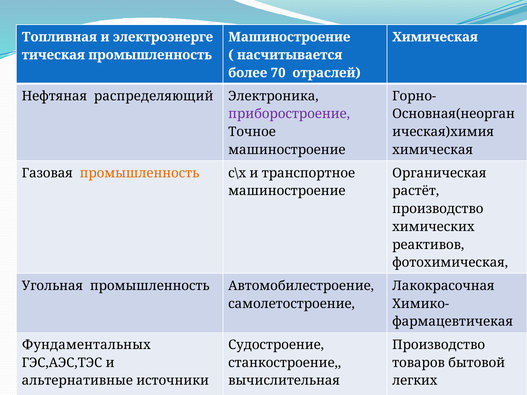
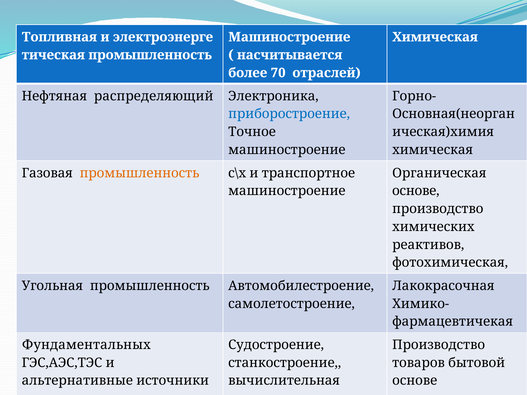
приборостроение colour: purple -> blue (289, 114)
растёт: растёт -> основе (416, 191)
легких: легких -> основе (415, 381)
